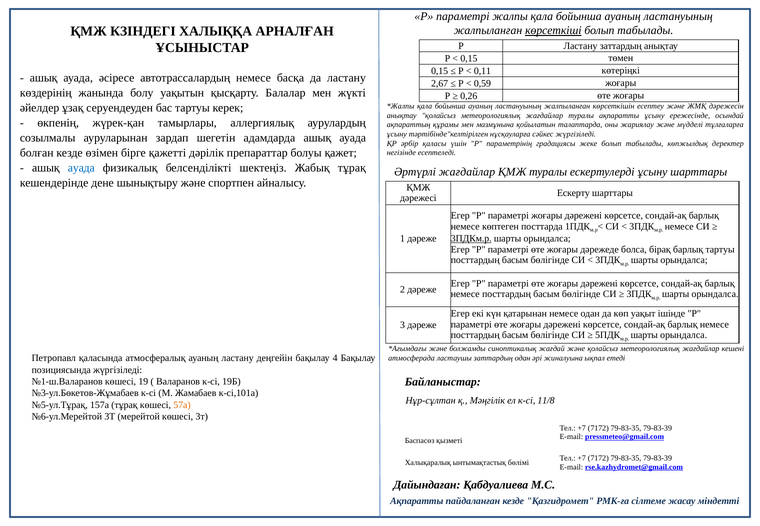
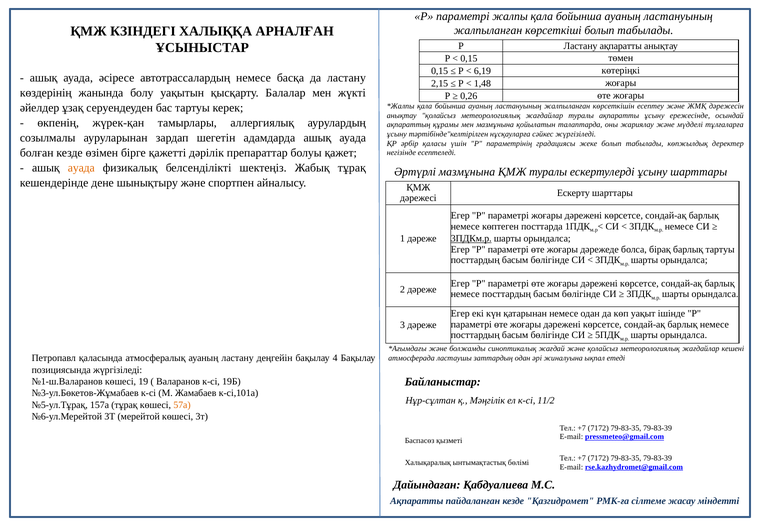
көрсеткіші underline: present -> none (553, 30)
Ластану заттардың: заттардың -> ақпаратты (621, 46)
0,11: 0,11 -> 6,19 (482, 71)
2,67: 2,67 -> 2,15 (440, 83)
0,59: 0,59 -> 1,48 (482, 83)
ауада colour: blue -> orange (81, 168)
Әртүрлі жағдайлар: жағдайлар -> мазмұнына (467, 172)
11/8: 11/8 -> 11/2 (546, 401)
